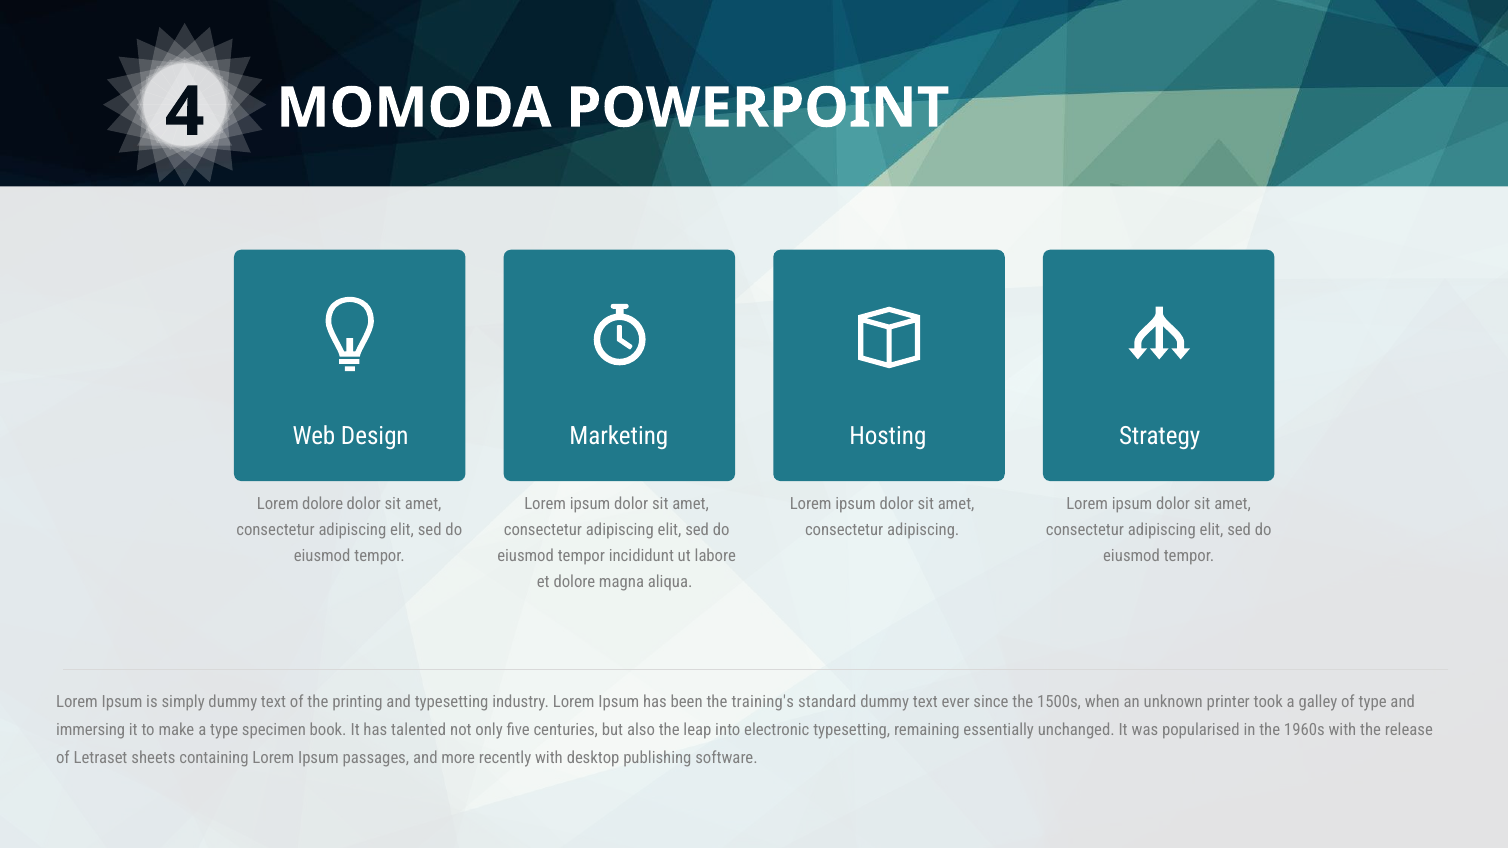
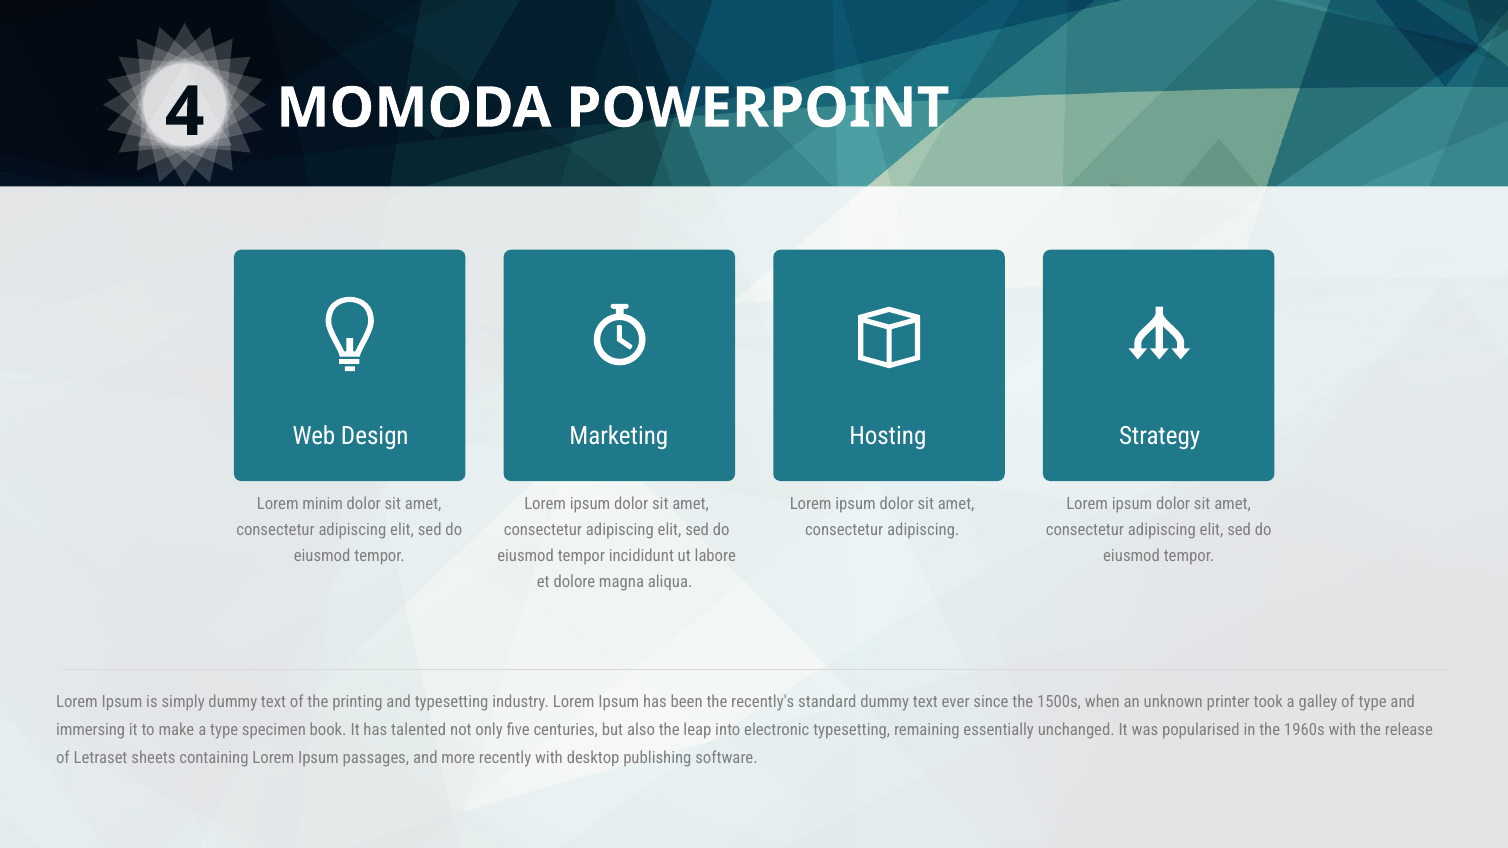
Lorem dolore: dolore -> minim (323, 504)
training's: training's -> recently's (763, 702)
